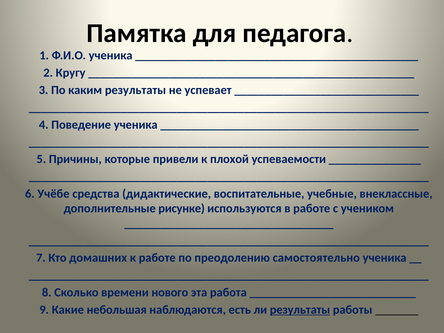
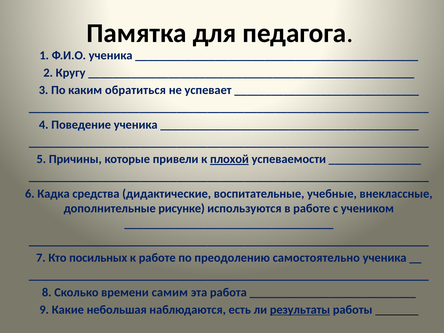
каким результаты: результаты -> обратиться (135, 90)
плохой underline: none -> present (229, 159)
Учёбе: Учёбе -> Кадка (54, 194)
домашних: домашних -> посильных (98, 258)
нового: нового -> самим (170, 292)
